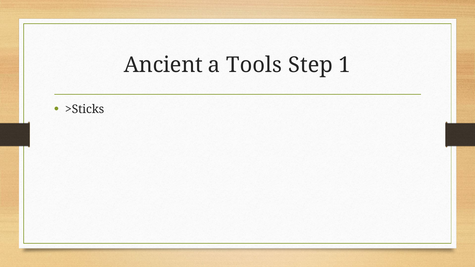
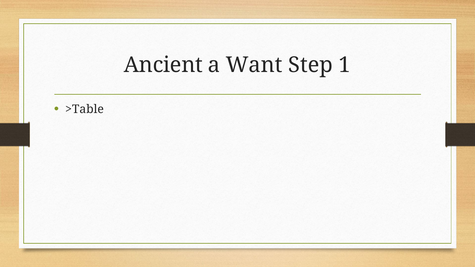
Tools: Tools -> Want (254, 65)
>Sticks: >Sticks -> >Table (85, 109)
